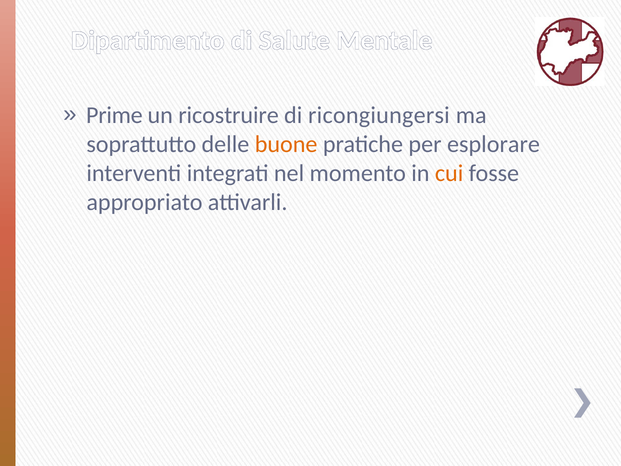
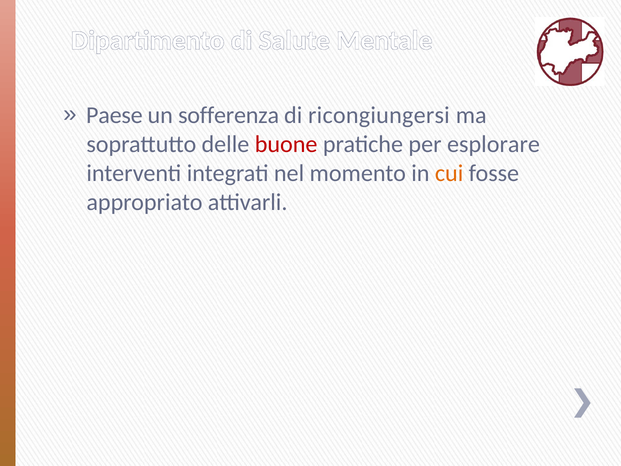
Prime: Prime -> Paese (114, 115)
ricostruire: ricostruire -> sofferenza (229, 115)
buone colour: orange -> red (286, 144)
